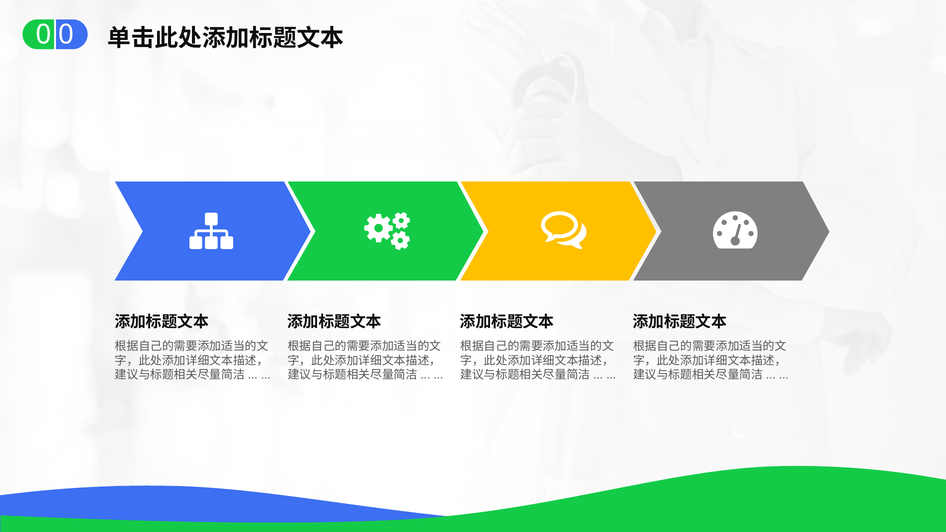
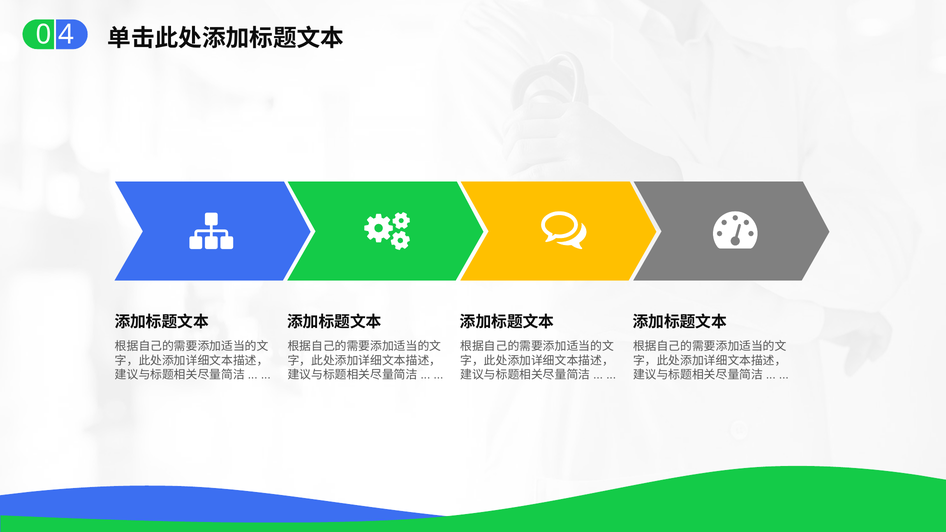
0 0: 0 -> 4 (66, 35)
